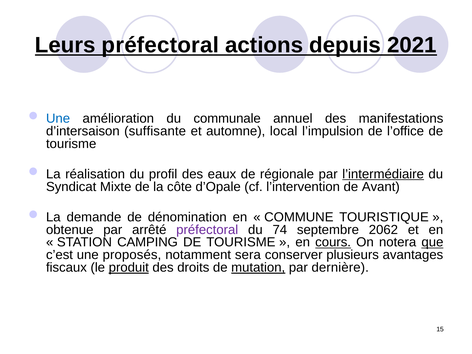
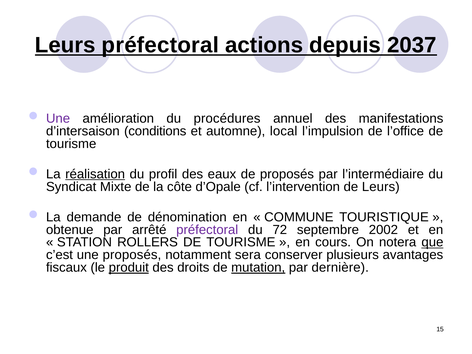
2021: 2021 -> 2037 (412, 45)
Une colour: blue -> purple (58, 119)
communale: communale -> procédures (227, 119)
suffisante: suffisante -> conditions (155, 131)
réalisation underline: none -> present (95, 174)
de régionale: régionale -> proposés (287, 174)
l’intermédiaire underline: present -> none (383, 174)
de Avant: Avant -> Leurs (381, 187)
74: 74 -> 72 (280, 230)
2062: 2062 -> 2002 (383, 230)
CAMPING: CAMPING -> ROLLERS (148, 242)
cours underline: present -> none (333, 242)
